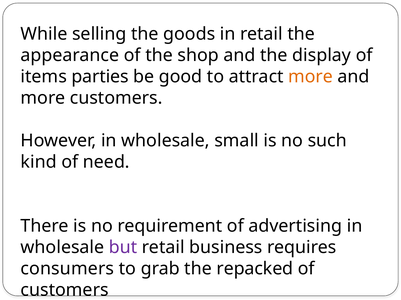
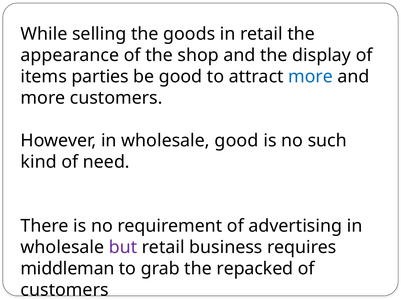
more colour: orange -> blue (311, 77)
wholesale small: small -> good (237, 141)
consumers: consumers -> middleman (68, 269)
